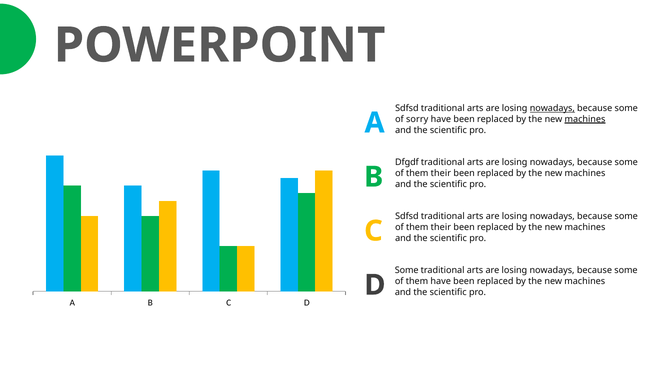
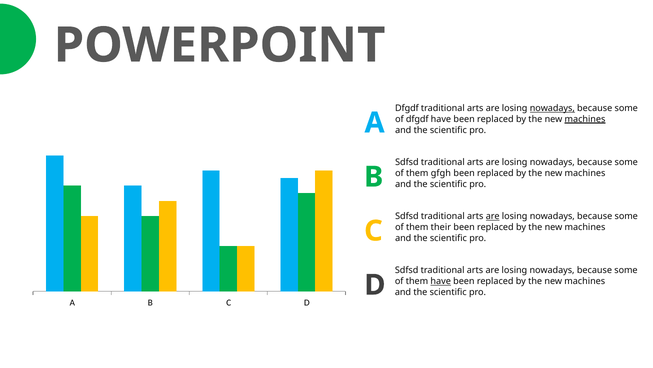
Sdfsd: Sdfsd -> Dfgdf (407, 108)
of sorry: sorry -> dfgdf (417, 119)
Dfgdf: Dfgdf -> Sdfsd (407, 162)
their: their -> gfgh (441, 173)
are underline: none -> present (493, 216)
Some: Some -> Sdfsd (407, 270)
have underline: none -> present (441, 281)
